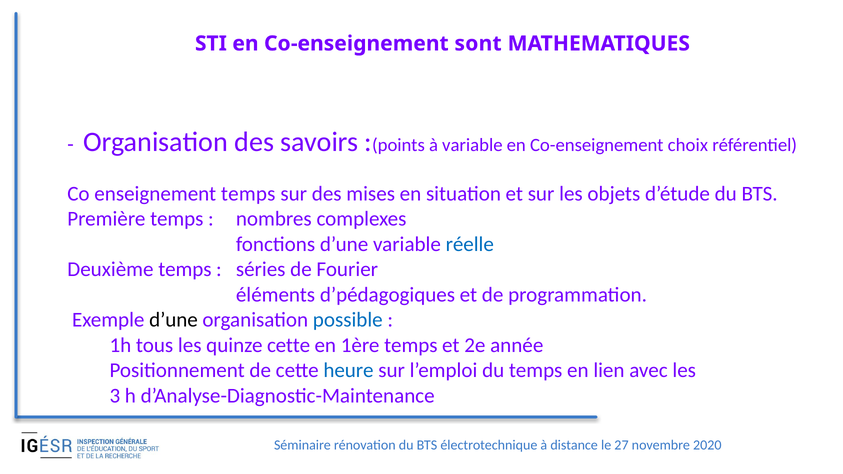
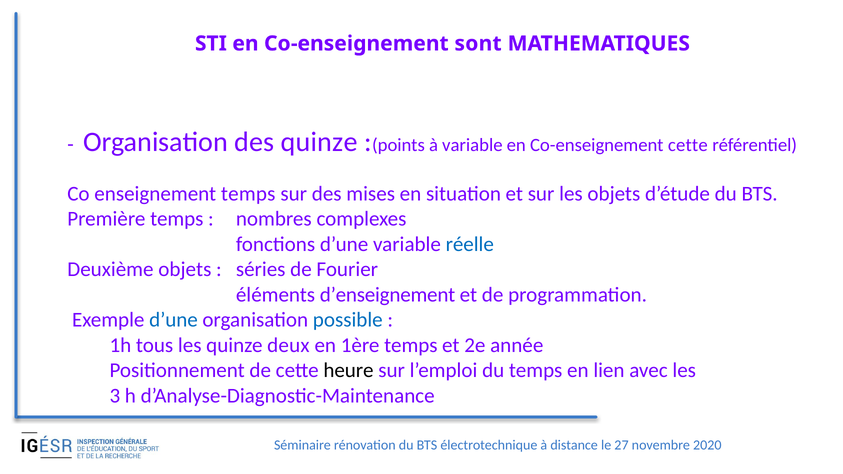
des savoirs: savoirs -> quinze (319, 142)
Co-enseignement choix: choix -> cette (688, 145)
Deuxième temps: temps -> objets (185, 270)
d’pédagogiques: d’pédagogiques -> d’enseignement (388, 295)
d’une colour: black -> blue (174, 320)
quinze cette: cette -> deux (288, 345)
heure colour: blue -> black (348, 371)
